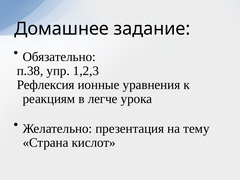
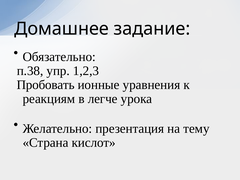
Рефлексия: Рефлексия -> Пробовать (46, 85)
